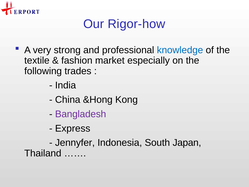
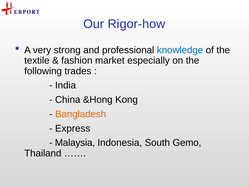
Bangladesh colour: purple -> orange (81, 114)
Jennyfer: Jennyfer -> Malaysia (75, 143)
Japan: Japan -> Gemo (187, 143)
